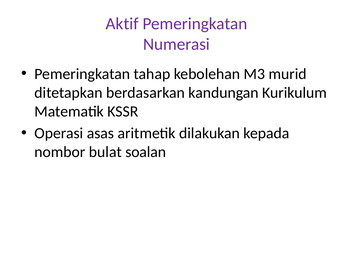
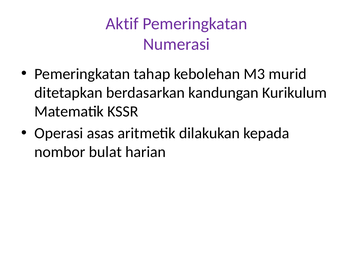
soalan: soalan -> harian (146, 153)
